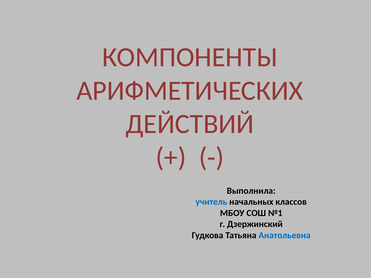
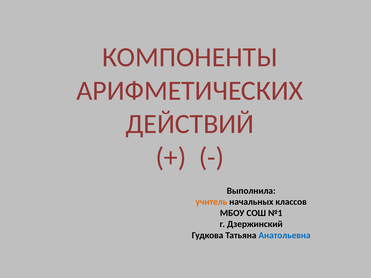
учитель colour: blue -> orange (211, 202)
